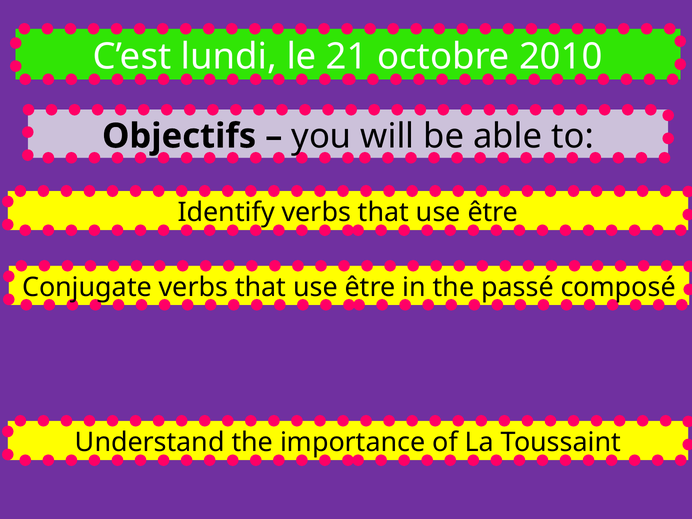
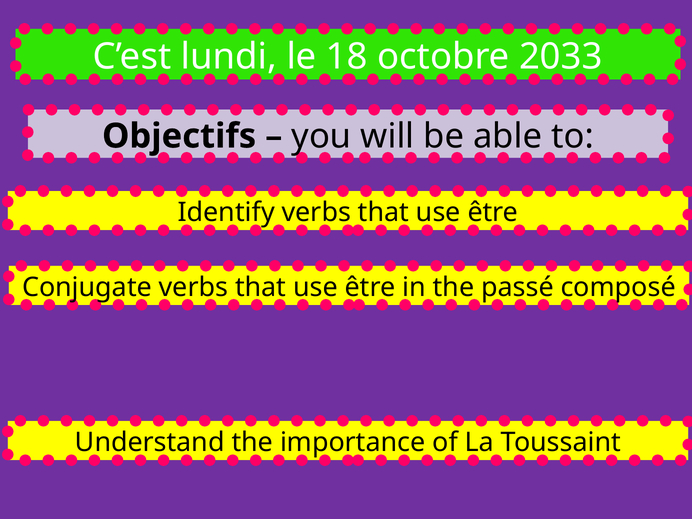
21: 21 -> 18 (347, 57)
2010: 2010 -> 2033 (561, 57)
